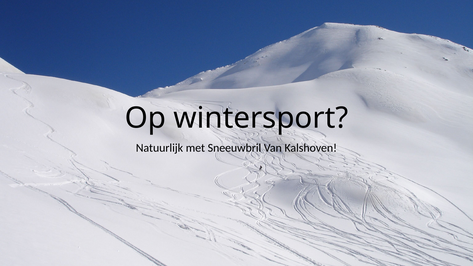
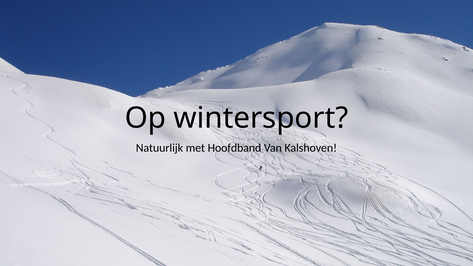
Sneeuwbril: Sneeuwbril -> Hoofdband (234, 148)
